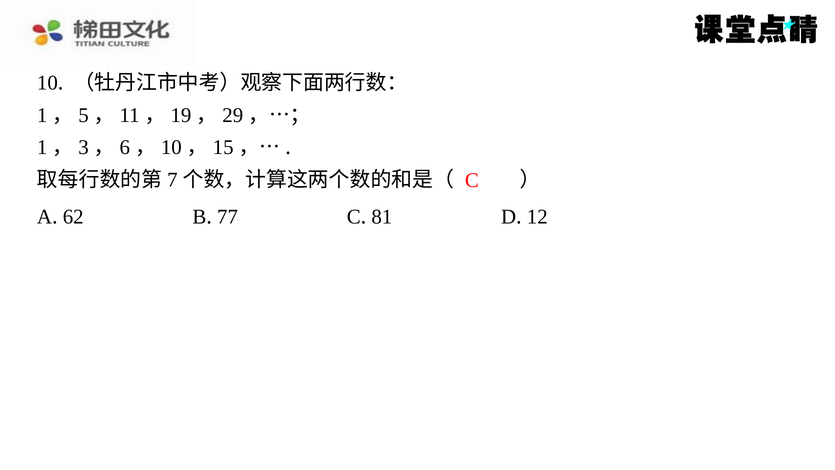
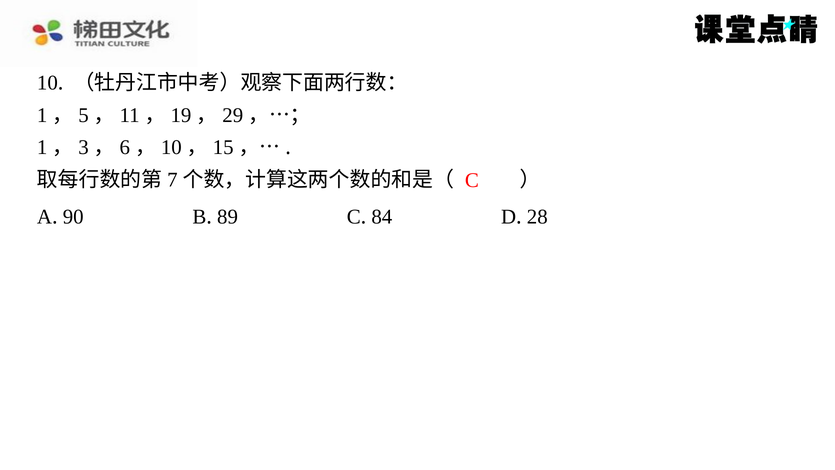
62: 62 -> 90 (73, 217)
77: 77 -> 89 (228, 217)
81: 81 -> 84 (382, 217)
12: 12 -> 28 (537, 217)
